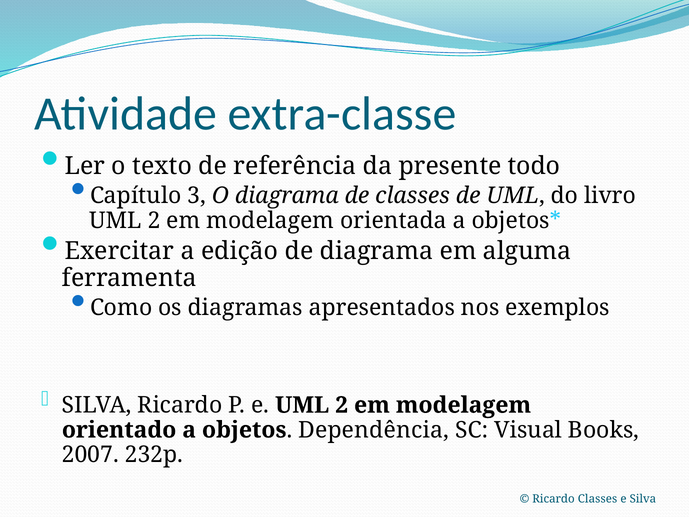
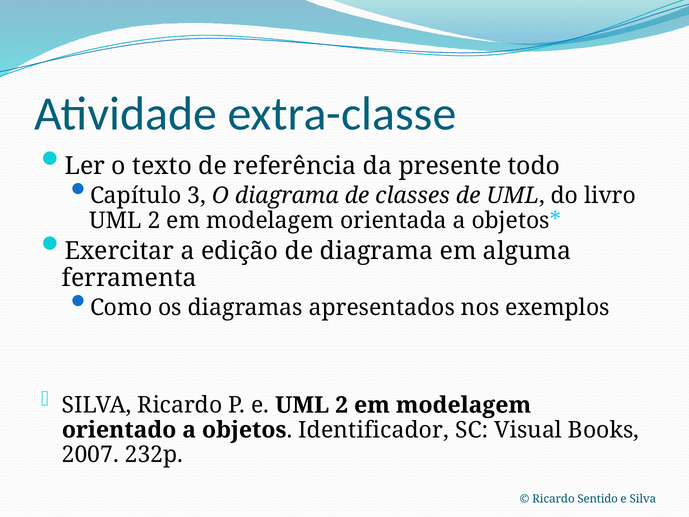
Dependência: Dependência -> Identificador (374, 430)
Ricardo Classes: Classes -> Sentido (598, 499)
